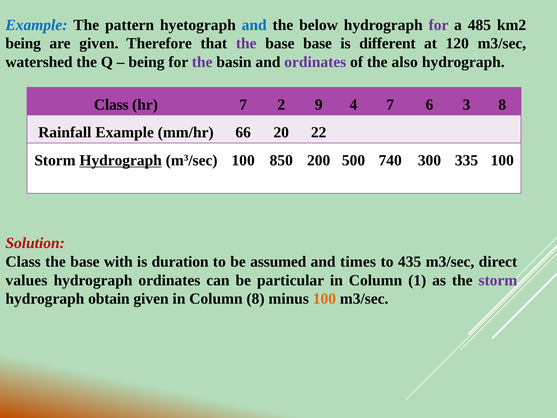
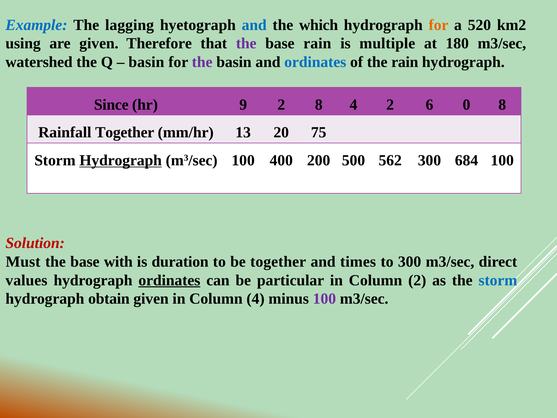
pattern: pattern -> lagging (130, 25)
below: below -> which (319, 25)
for colour: purple -> orange (438, 25)
485: 485 -> 520 (479, 25)
being: being -> using (23, 43)
base base: base -> rain (317, 43)
different: different -> multiple (387, 43)
120: 120 -> 180 (457, 43)
being: being -> basin (146, 62)
ordinates colour: purple -> blue (315, 62)
the also: also -> rain (405, 62)
Class: Class -> Since (111, 105)
hr 7: 7 -> 9 (243, 105)
2 9: 9 -> 8 (319, 105)
4 7: 7 -> 2 (390, 105)
3: 3 -> 0 (467, 105)
Rainfall Example: Example -> Together (125, 132)
66: 66 -> 13 (243, 132)
22: 22 -> 75 (319, 132)
850: 850 -> 400 (281, 160)
740: 740 -> 562 (390, 160)
335: 335 -> 684 (466, 160)
Class: Class -> Must (23, 261)
be assumed: assumed -> together (278, 261)
to 435: 435 -> 300 (410, 261)
ordinates underline: none -> present (169, 280)
Column 1: 1 -> 2 (417, 280)
storm colour: purple -> blue (498, 280)
Column 8: 8 -> 4 (256, 299)
100 colour: orange -> purple (324, 299)
